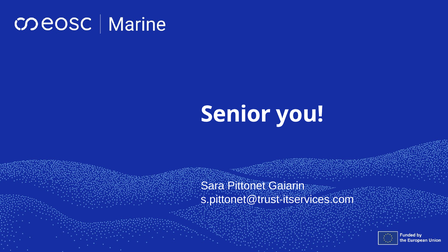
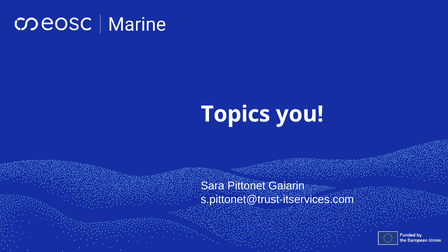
Senior: Senior -> Topics (236, 114)
